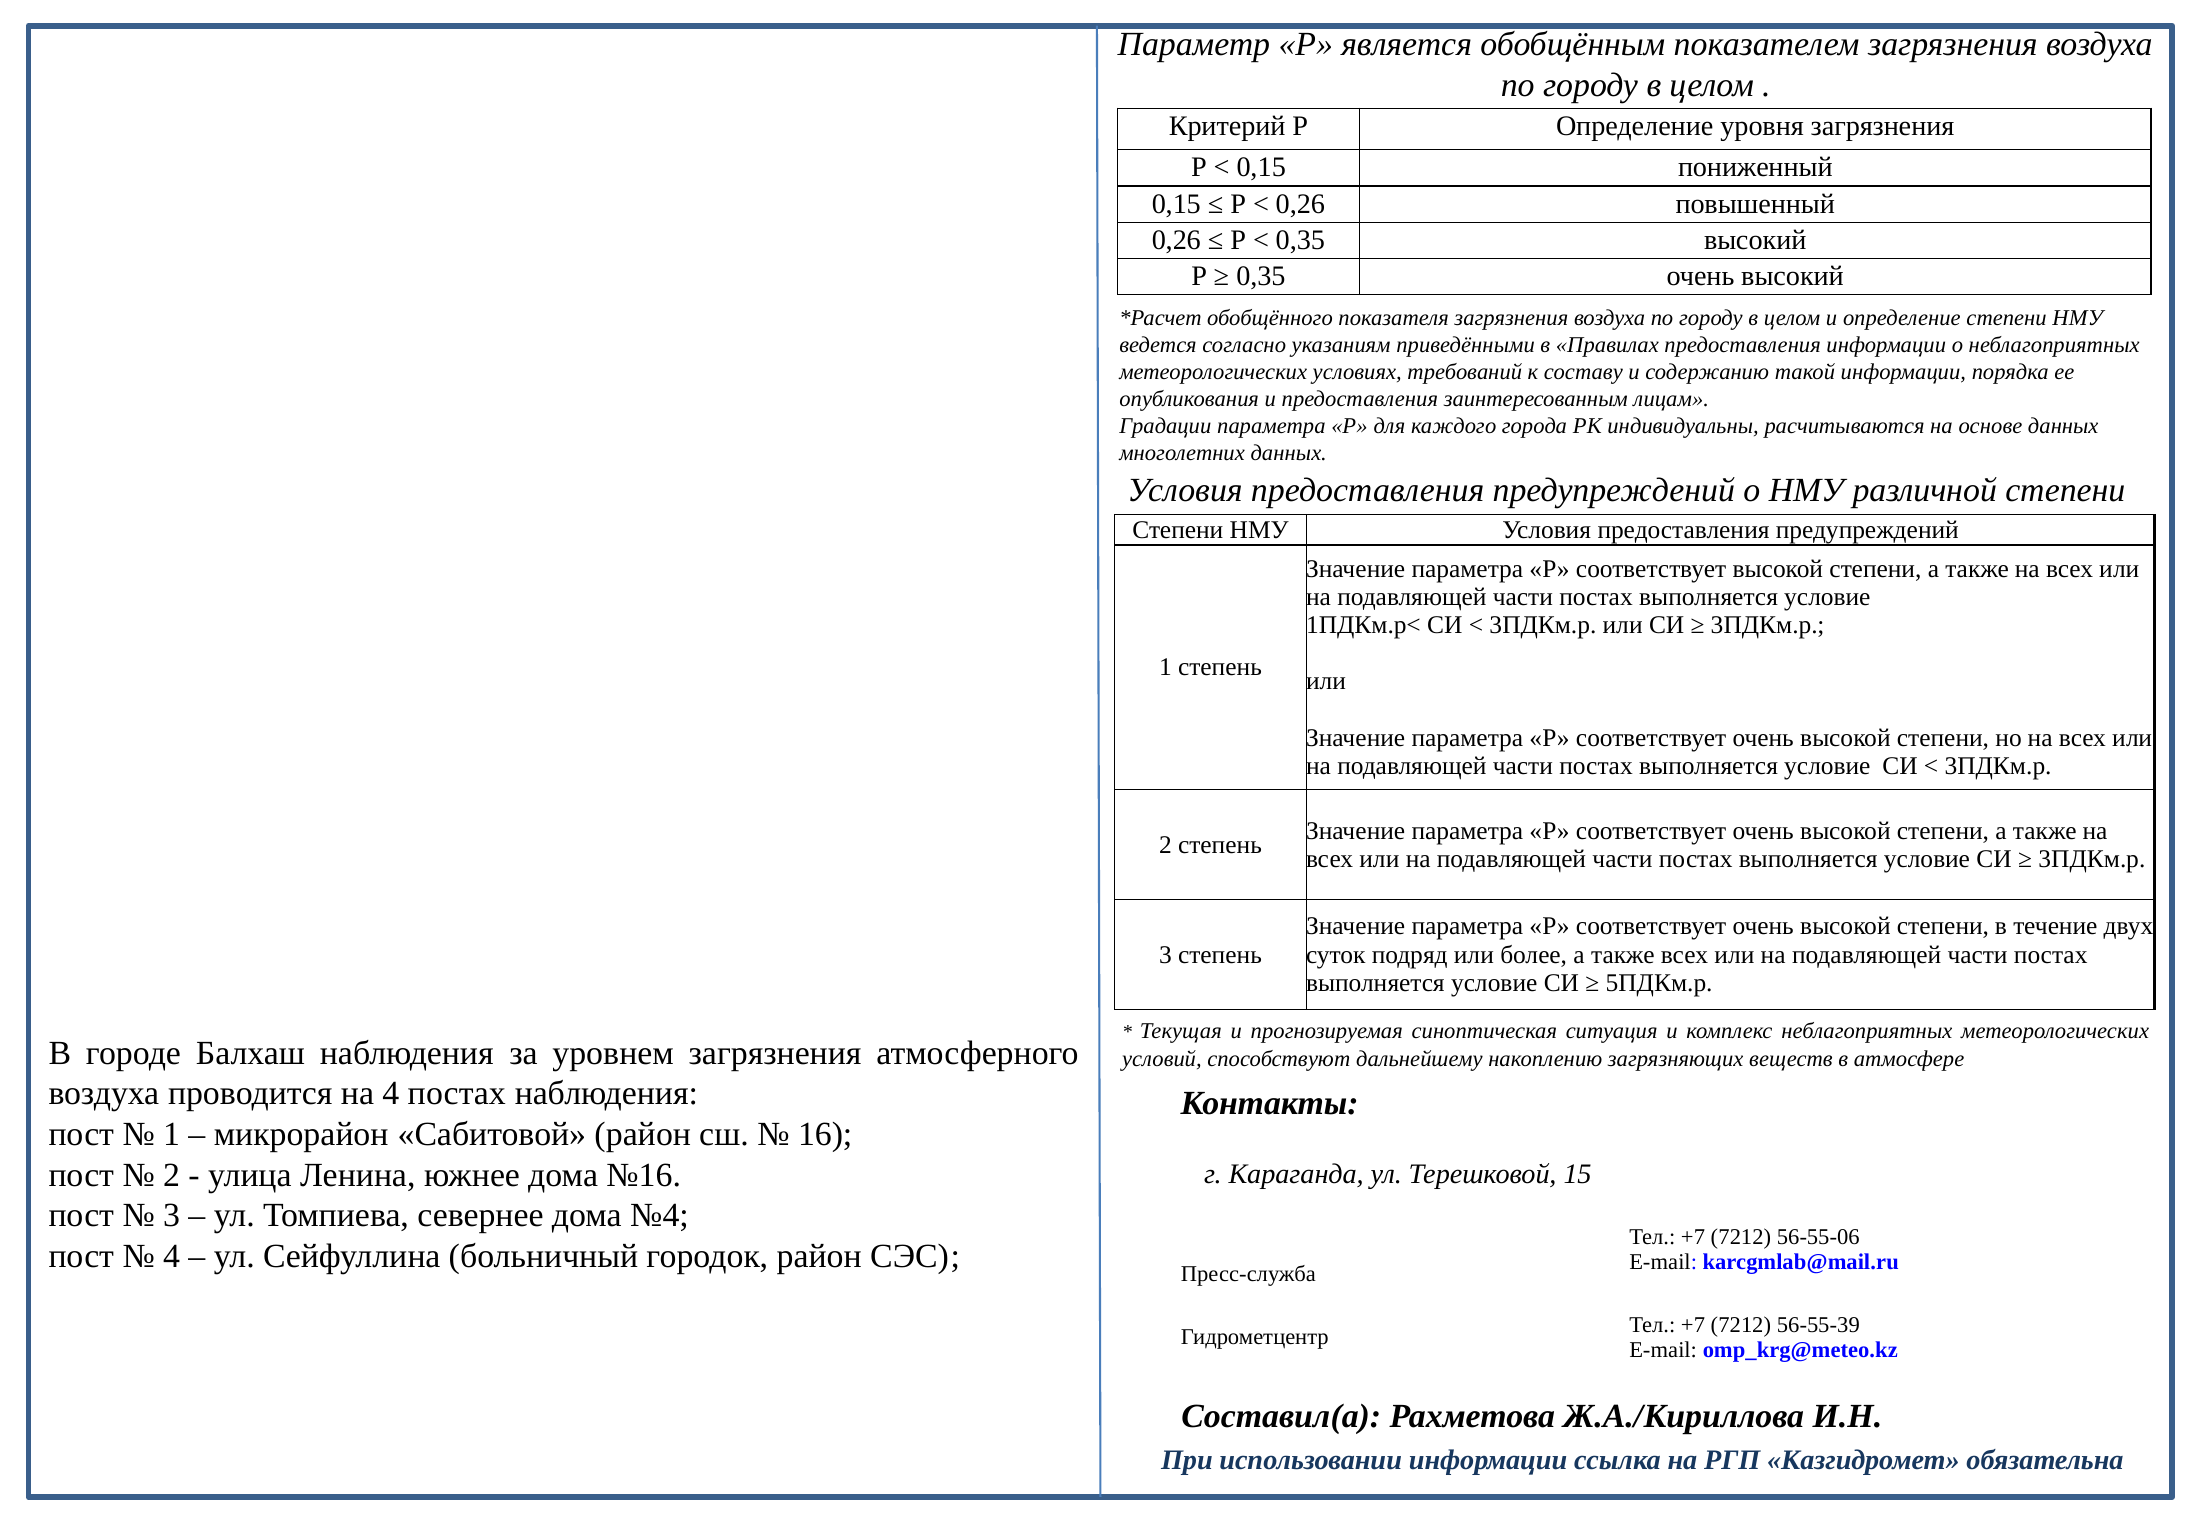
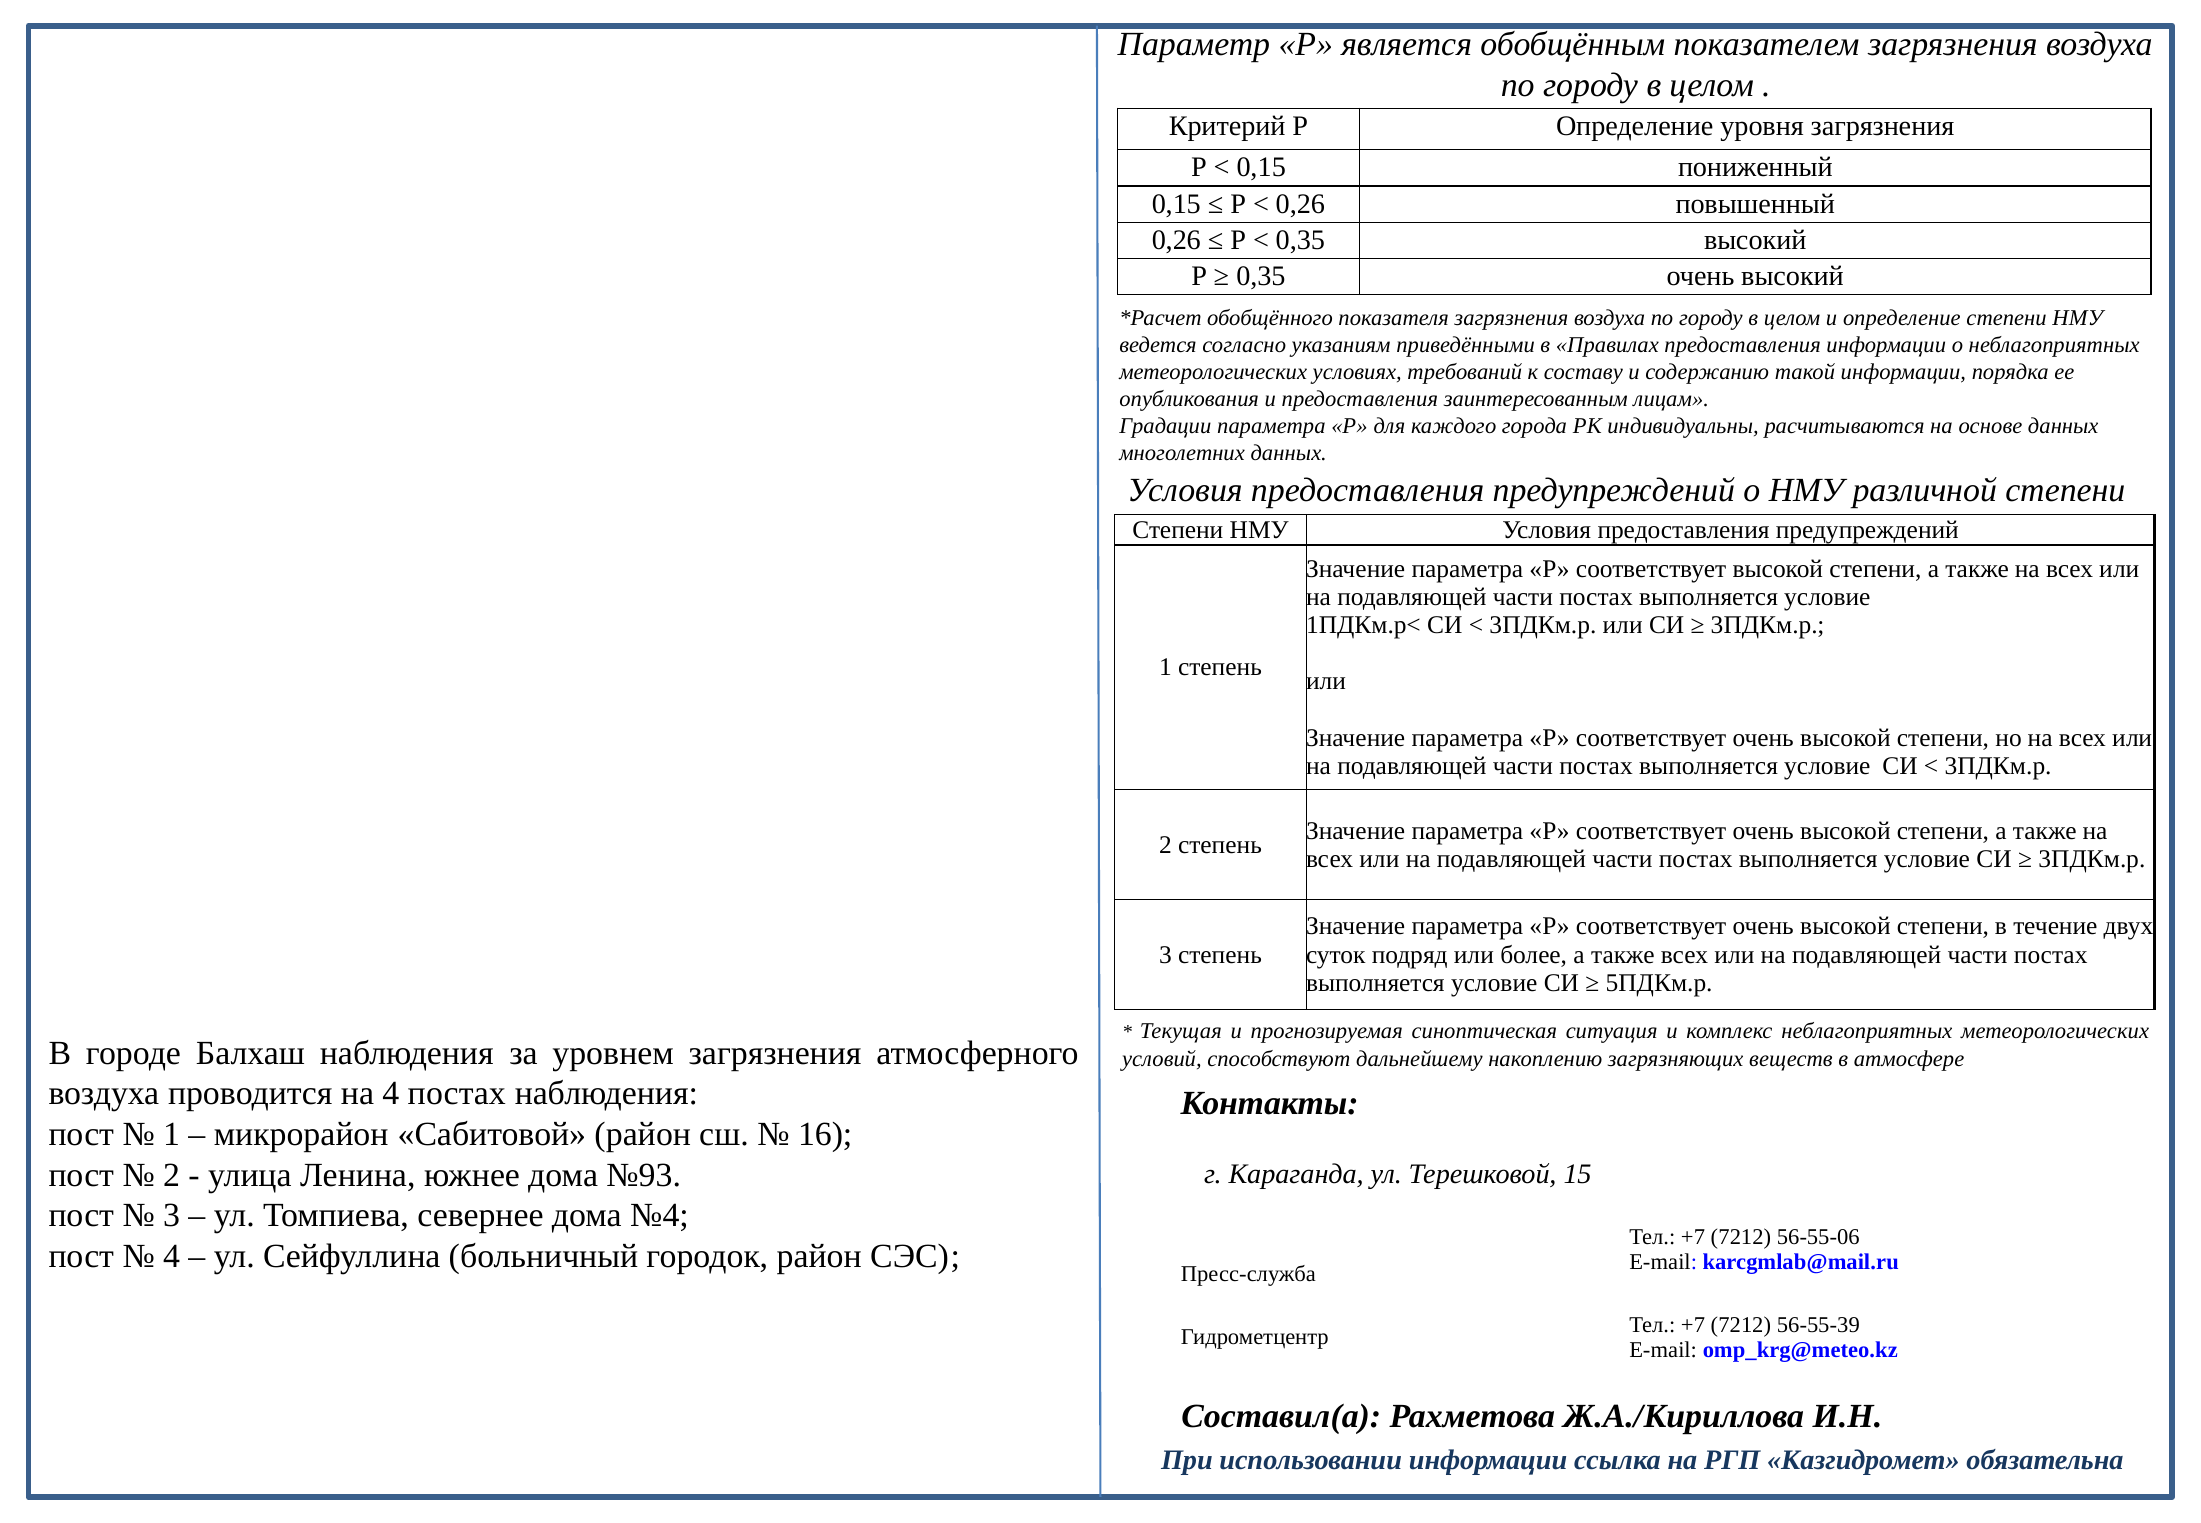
№16: №16 -> №93 (644, 1176)
